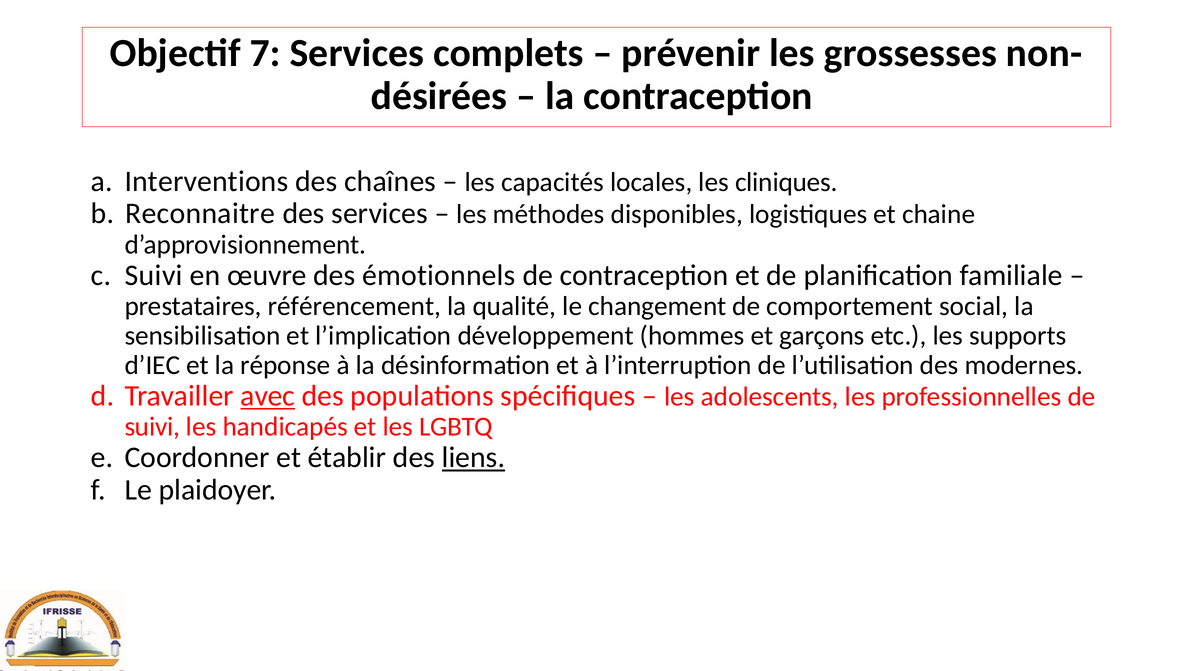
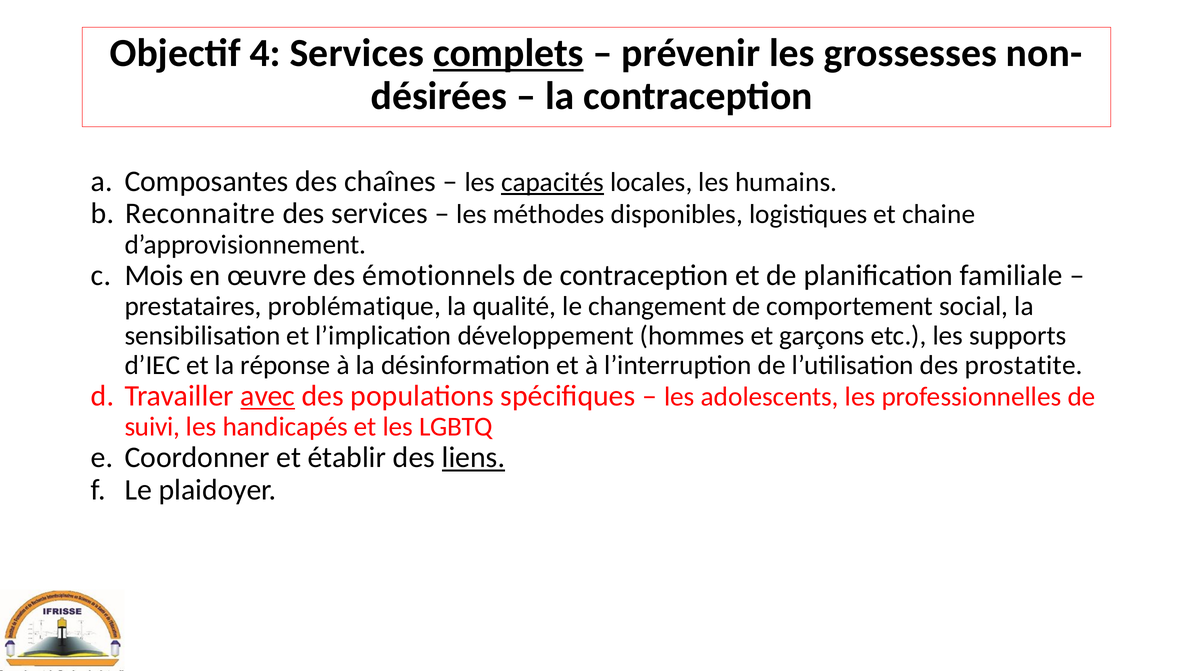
7: 7 -> 4 (265, 53)
complets underline: none -> present (508, 53)
Interventions: Interventions -> Composantes (207, 181)
capacités underline: none -> present (553, 182)
cliniques: cliniques -> humains (786, 182)
Suivi: Suivi -> Mois (154, 275)
référencement: référencement -> problématique (354, 306)
modernes: modernes -> prostatite (1024, 365)
